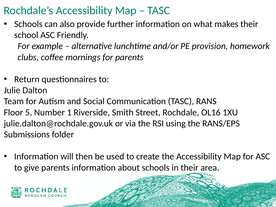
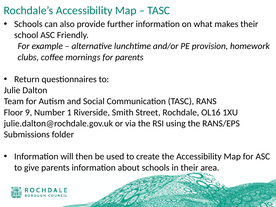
5: 5 -> 9 (29, 112)
